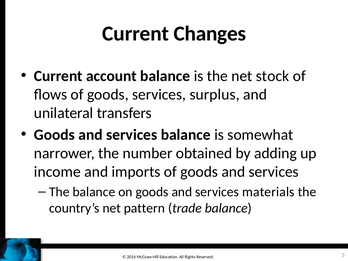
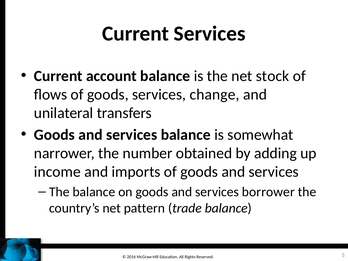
Current Changes: Changes -> Services (210, 34)
surplus: surplus -> change (215, 94)
materials: materials -> borrower (268, 192)
